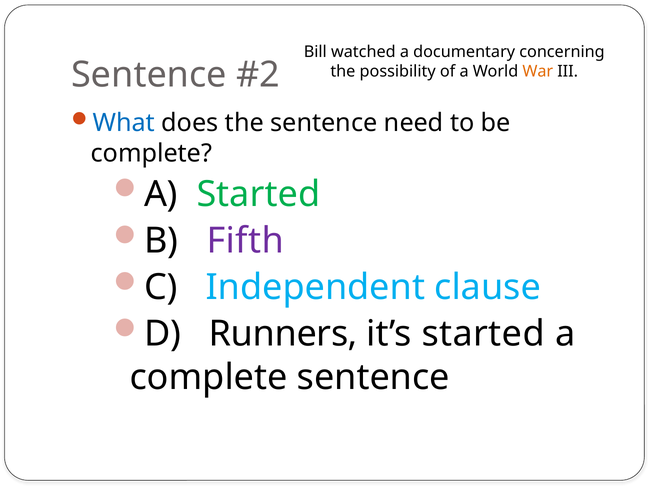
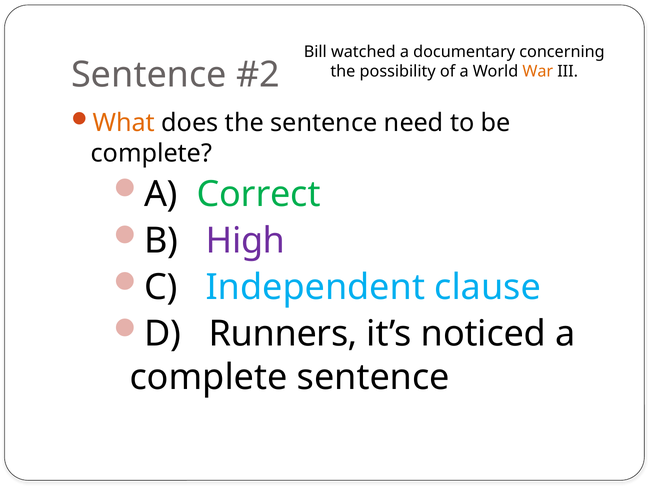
What colour: blue -> orange (124, 123)
A Started: Started -> Correct (259, 194)
Fifth: Fifth -> High (246, 241)
it’s started: started -> noticed (483, 334)
